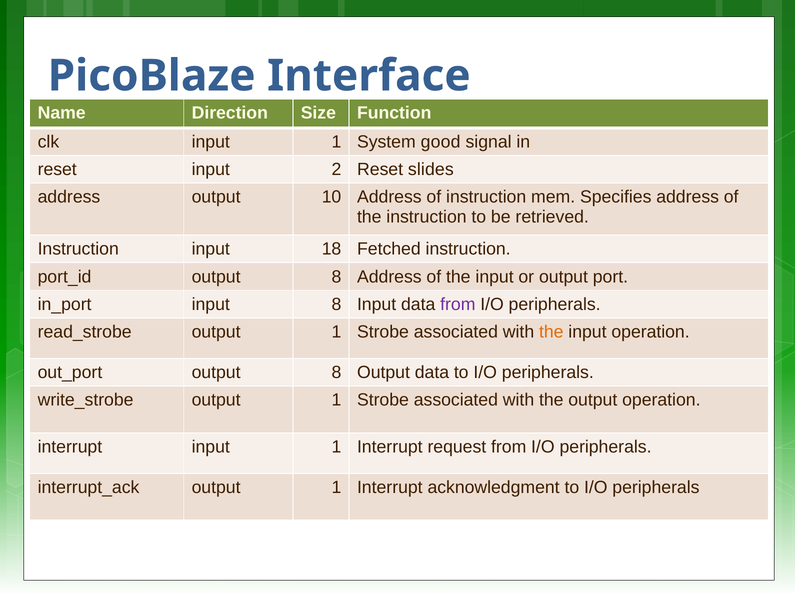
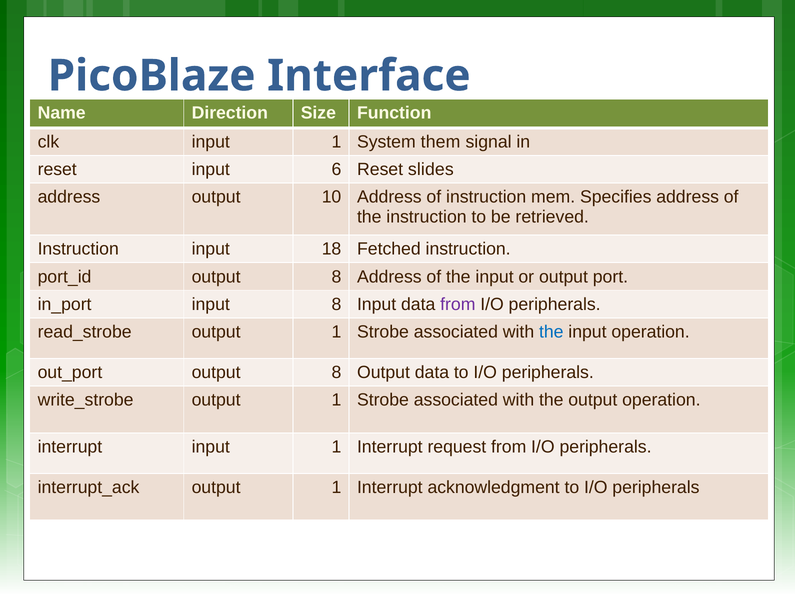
good: good -> them (441, 142)
2: 2 -> 6 (336, 170)
the colour: orange -> blue (551, 332)
